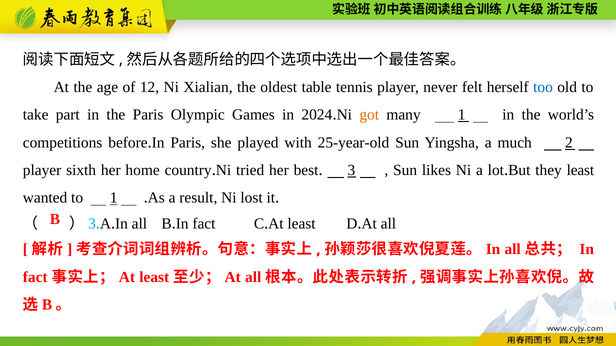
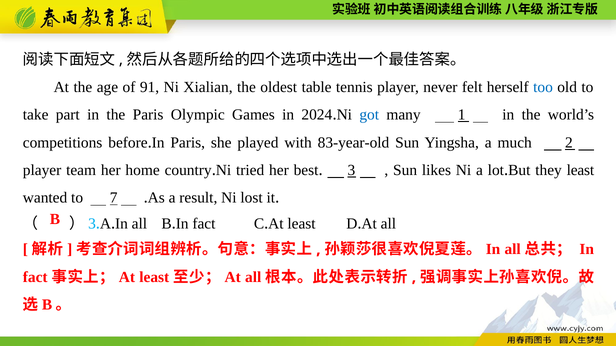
12: 12 -> 91 (150, 87)
got colour: orange -> blue (369, 115)
25-year-old: 25-year-old -> 83-year-old (353, 143)
sixth: sixth -> team (81, 170)
to 1: 1 -> 7 (114, 198)
